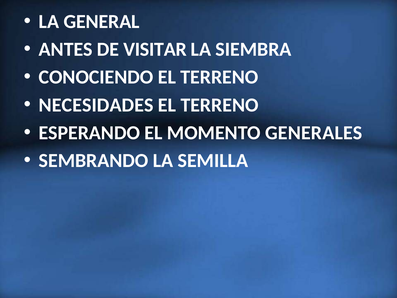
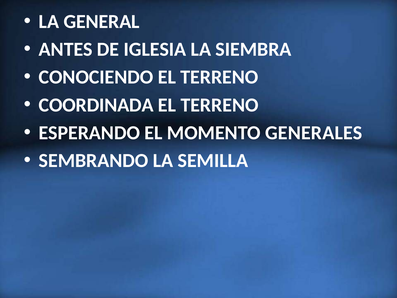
VISITAR: VISITAR -> IGLESIA (155, 49)
NECESIDADES: NECESIDADES -> COORDINADA (96, 105)
